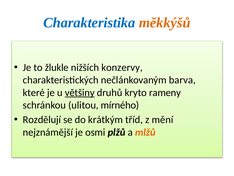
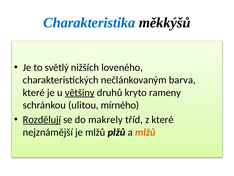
měkkýšů colour: orange -> black (165, 23)
žlukle: žlukle -> světlý (57, 67)
konzervy: konzervy -> loveného (122, 67)
Rozdělují underline: none -> present (42, 119)
krátkým: krátkým -> makrely (105, 119)
z mění: mění -> které (163, 119)
je osmi: osmi -> mlžů (95, 132)
